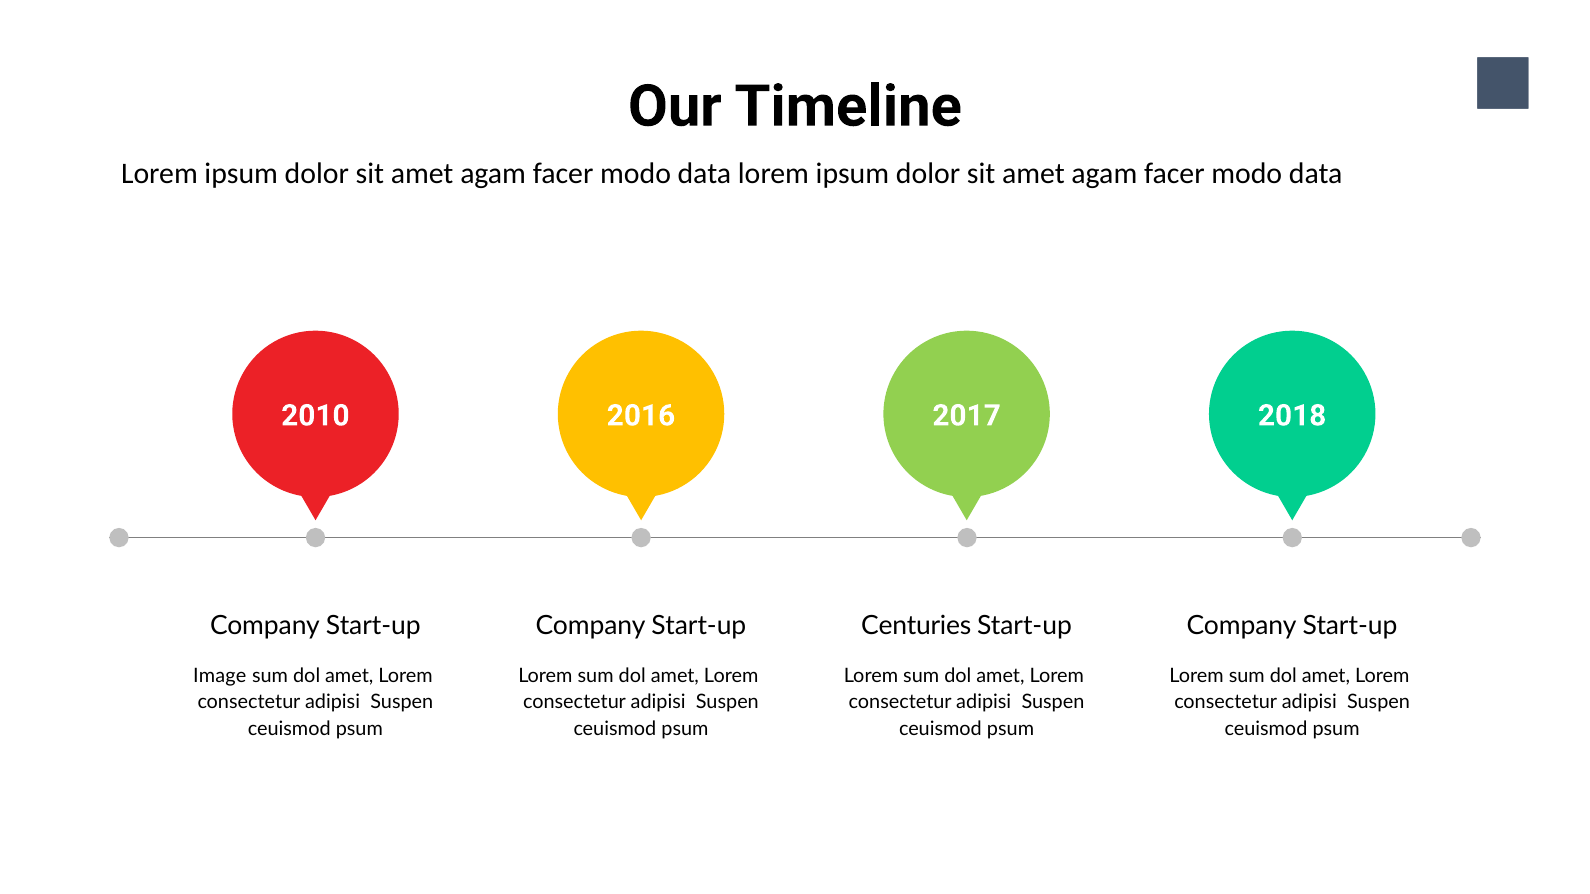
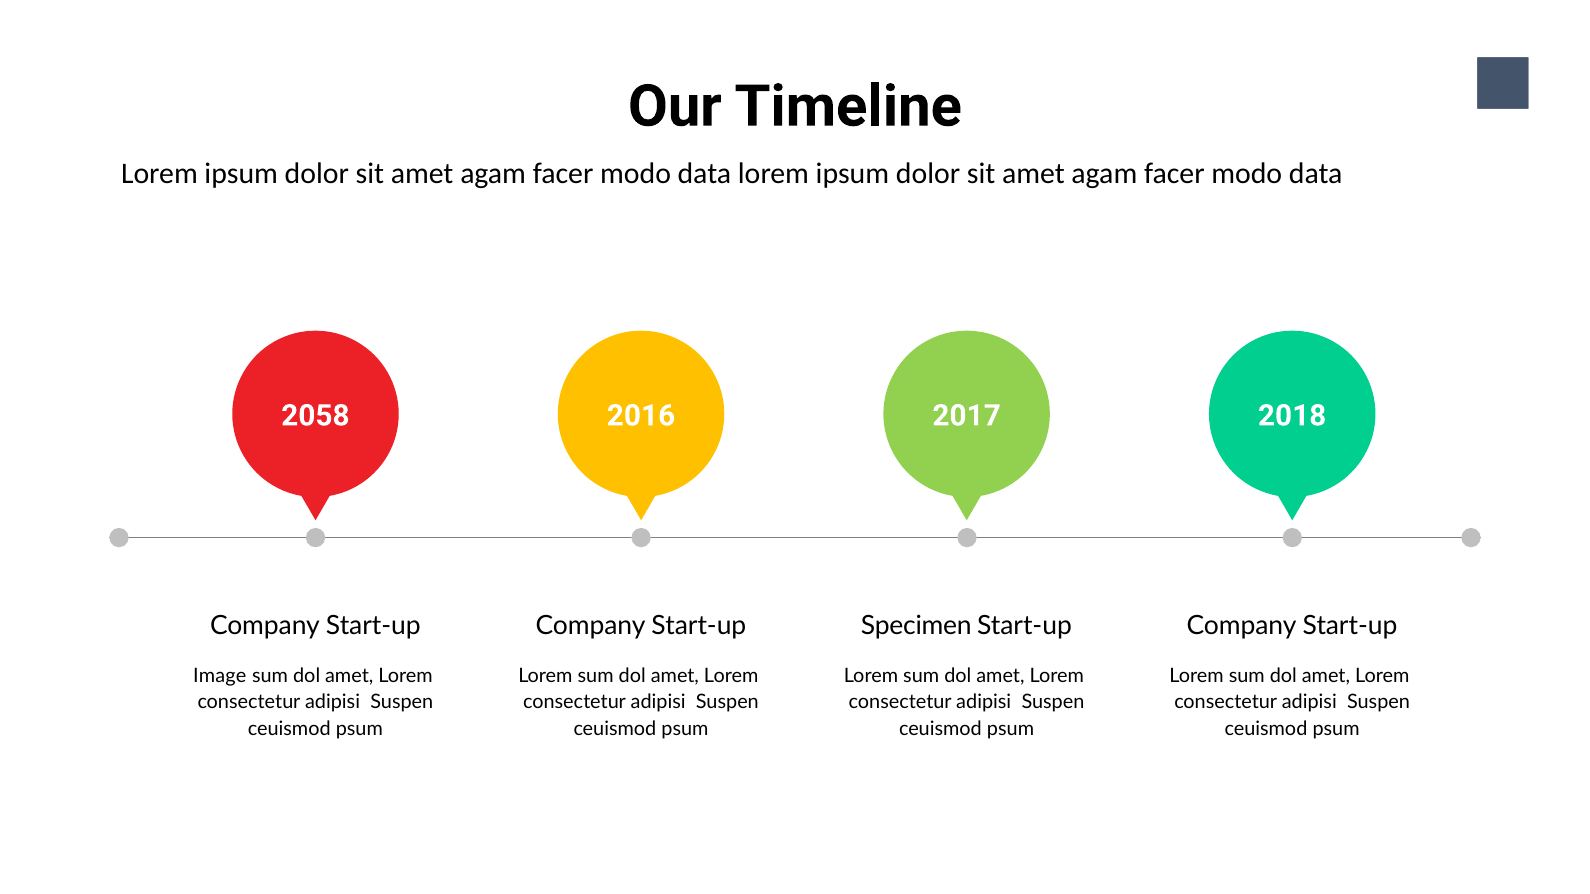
2010: 2010 -> 2058 (315, 416)
Centuries: Centuries -> Specimen (916, 626)
